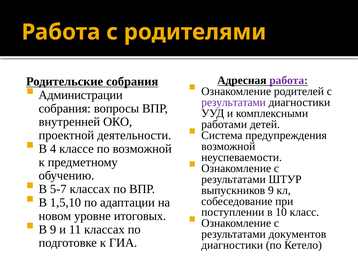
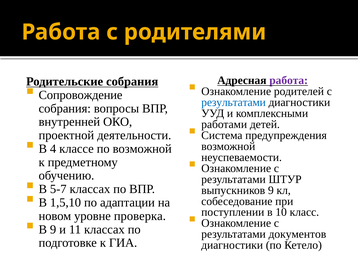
Администрации: Администрации -> Сопровождение (81, 95)
результатами colour: purple -> blue (234, 102)
итоговых: итоговых -> проверка (140, 216)
